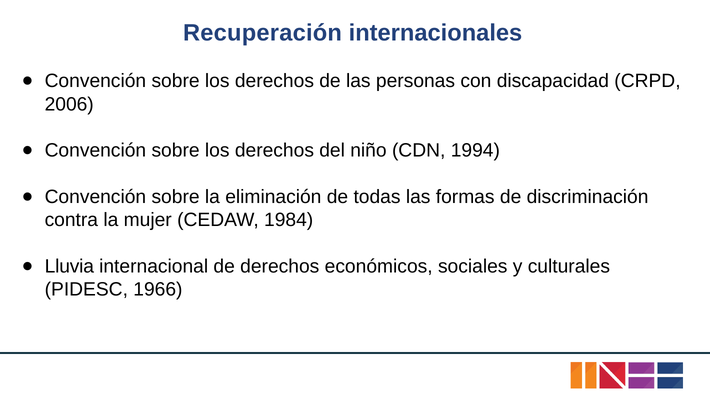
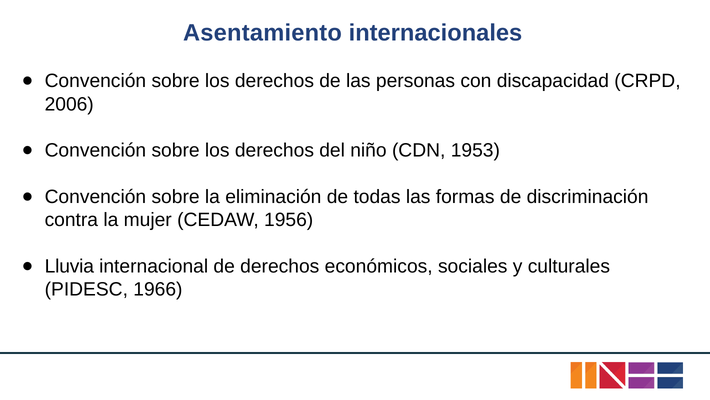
Recuperación: Recuperación -> Asentamiento (262, 33)
1994: 1994 -> 1953 (475, 150)
1984: 1984 -> 1956 (289, 220)
